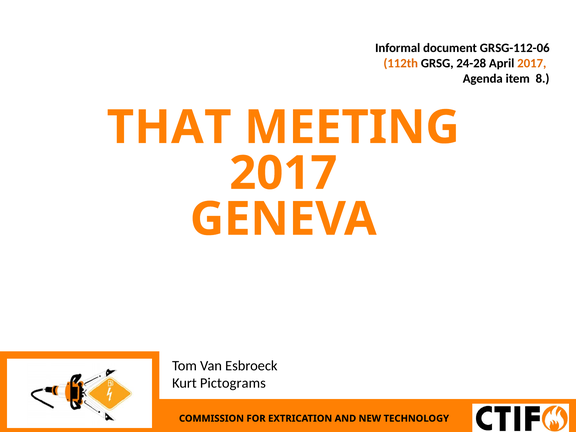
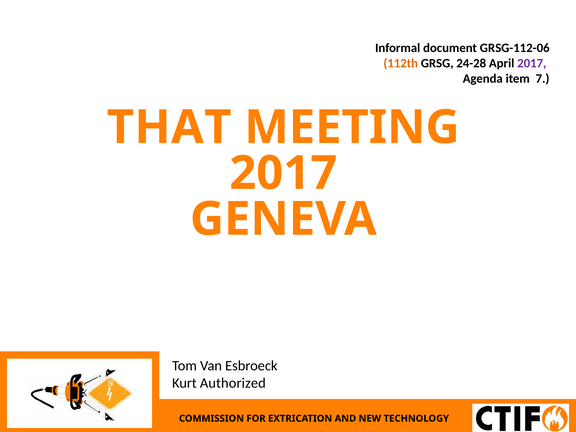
2017 colour: orange -> purple (532, 63)
8: 8 -> 7 (543, 79)
Pictograms: Pictograms -> Authorized (233, 383)
